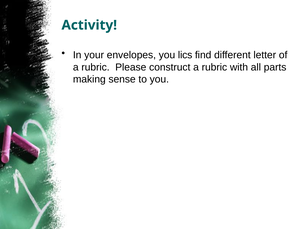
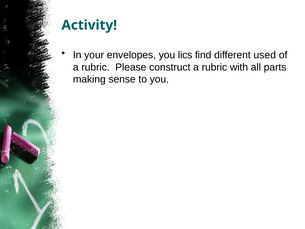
letter: letter -> used (265, 55)
